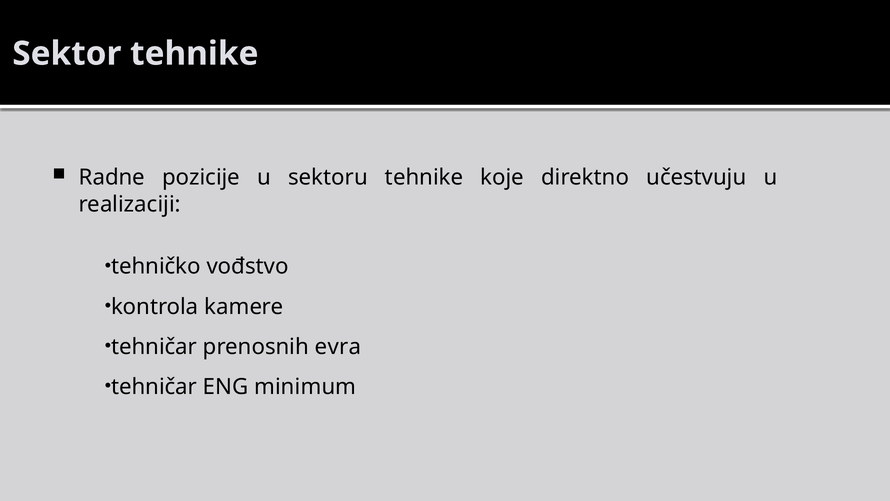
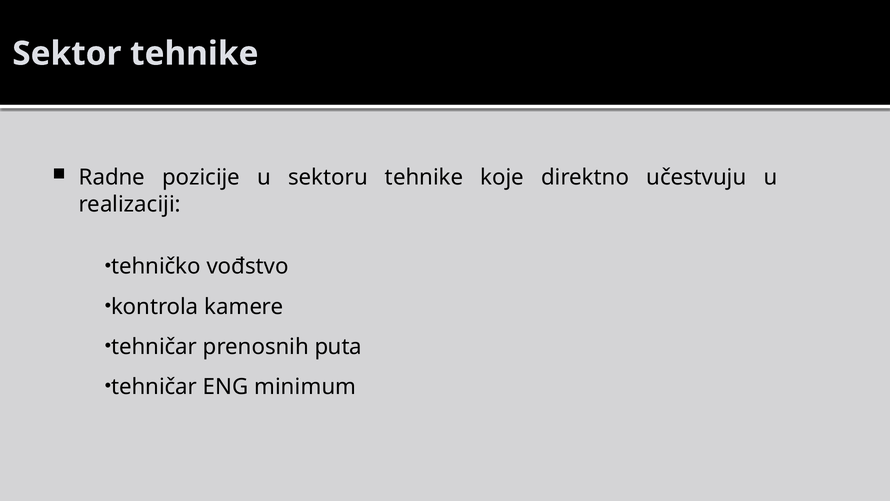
evra: evra -> puta (338, 347)
